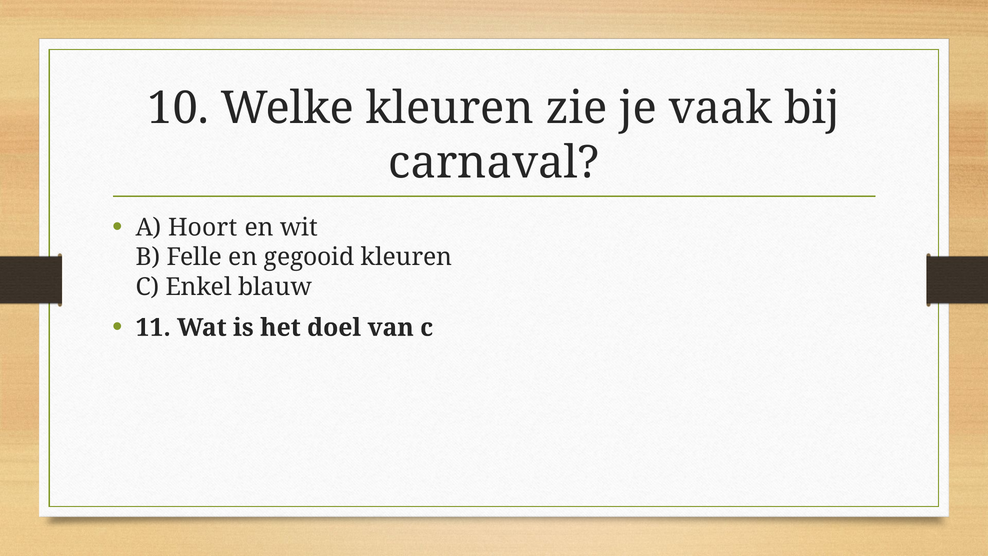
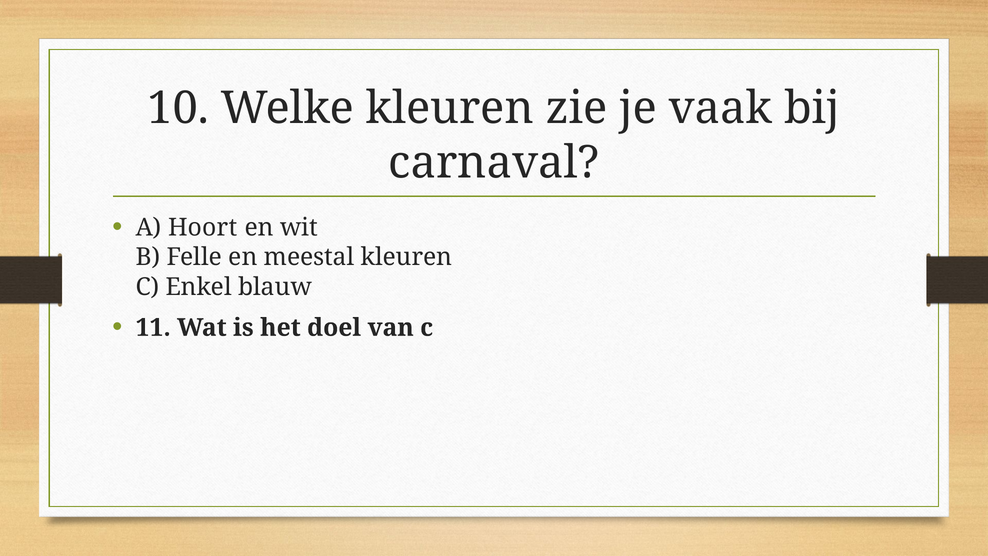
gegooid: gegooid -> meestal (309, 257)
